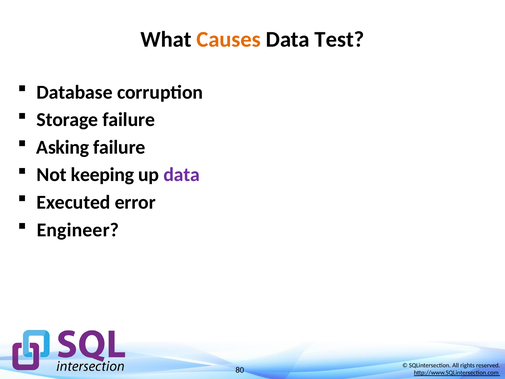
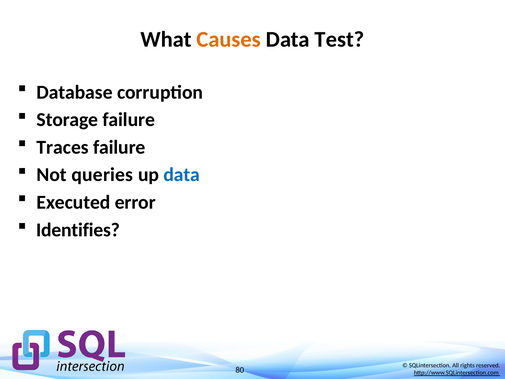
Asking: Asking -> Traces (63, 147)
keeping: keeping -> queries (102, 175)
data colour: purple -> blue (182, 175)
Engineer: Engineer -> Identifies (78, 230)
